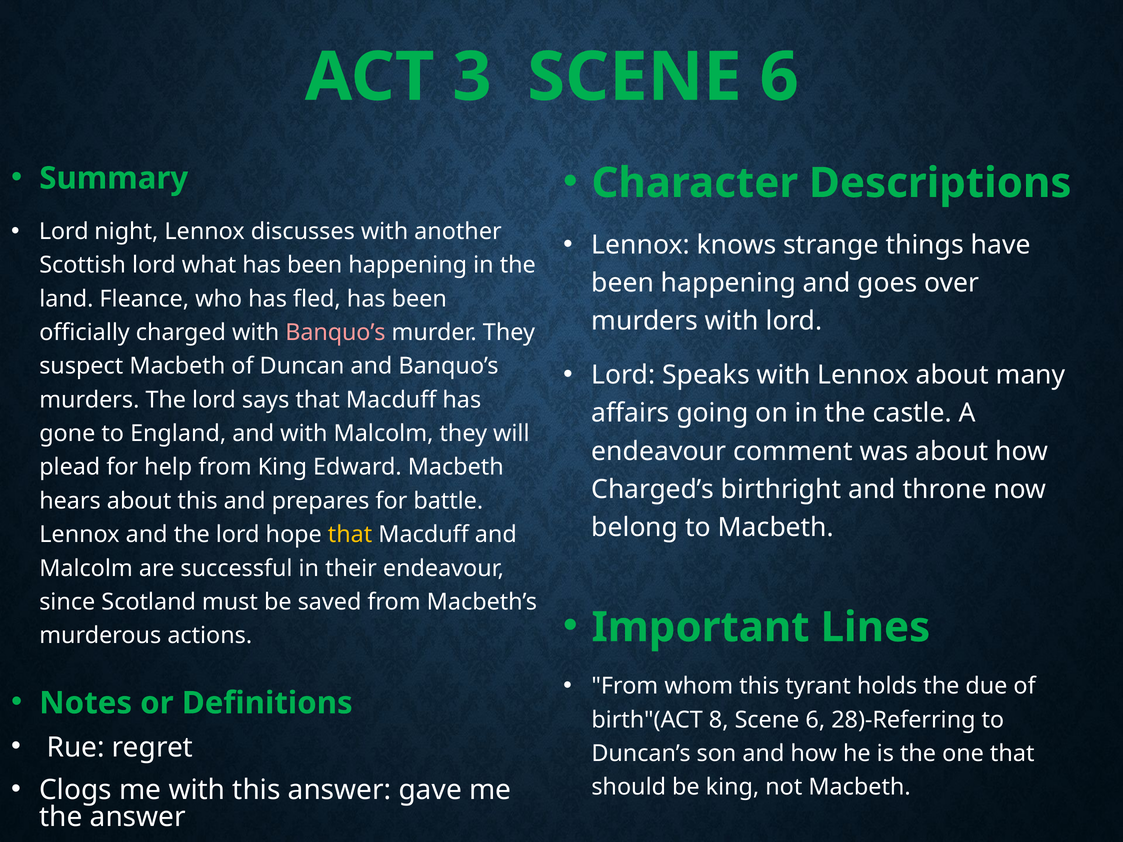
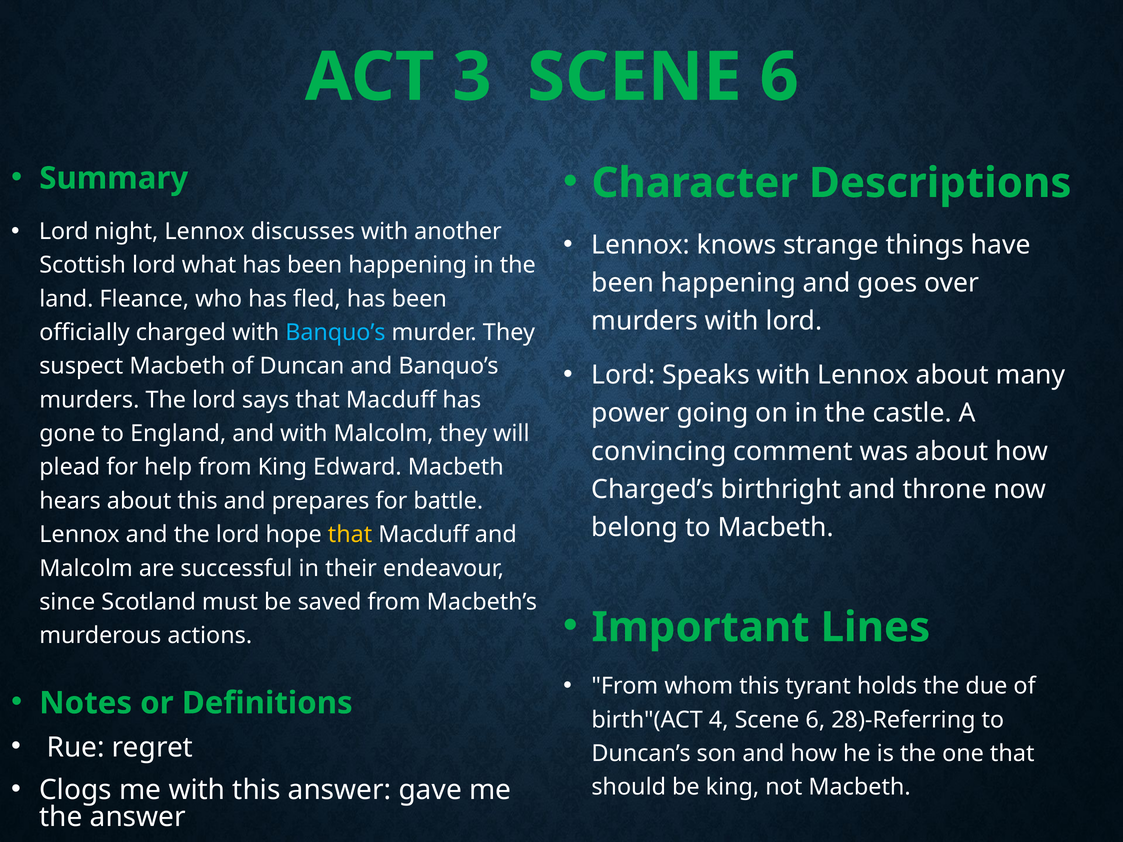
Banquo’s colour: pink -> light blue (335, 333)
affairs: affairs -> power (631, 413)
endeavour: endeavour -> convincing (659, 451)
8: 8 -> 4 (719, 720)
